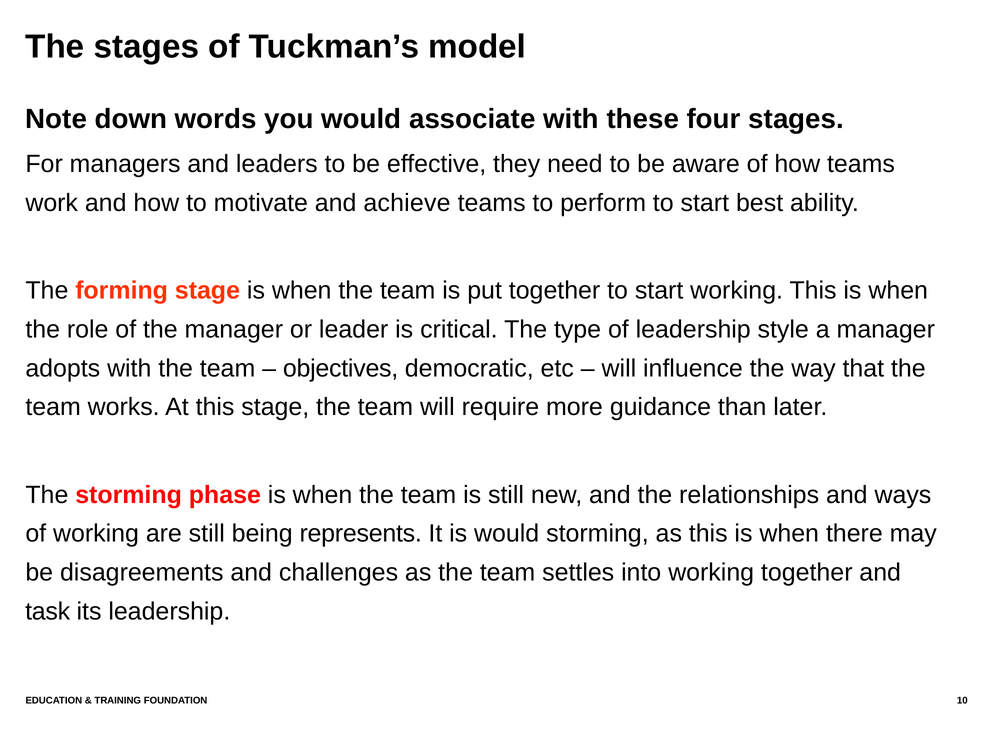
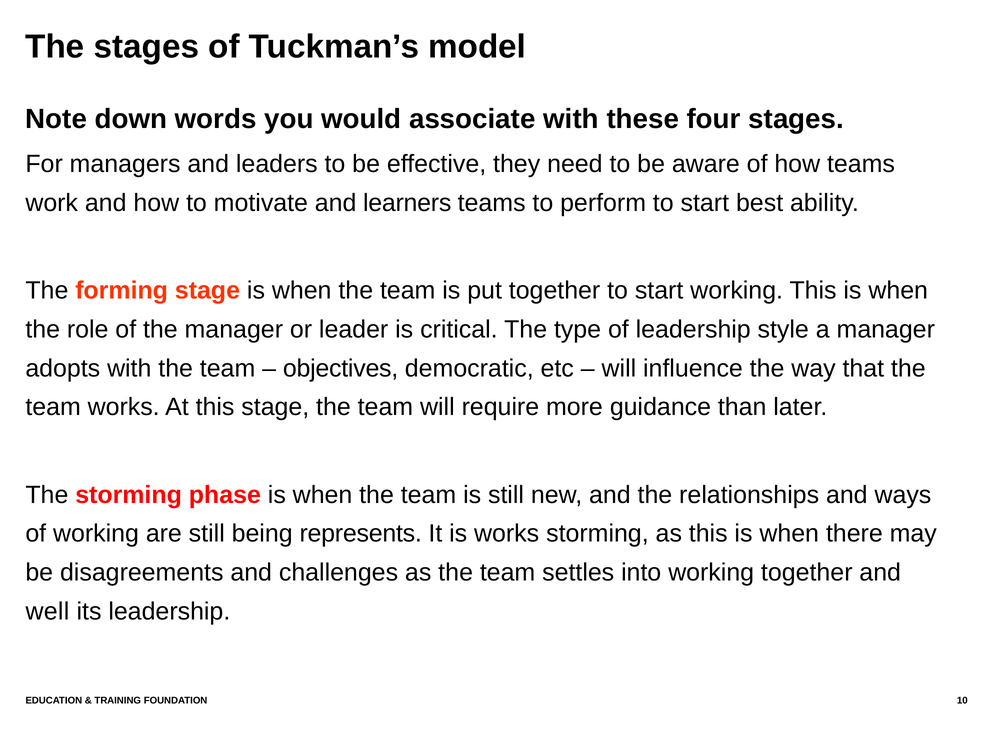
achieve: achieve -> learners (407, 203)
is would: would -> works (507, 533)
task: task -> well (47, 611)
